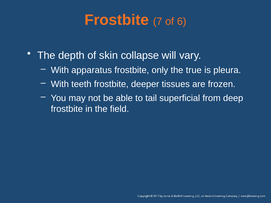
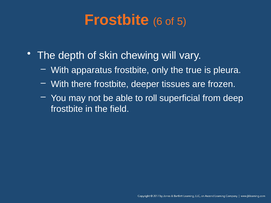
7: 7 -> 6 (158, 21)
6: 6 -> 5 (182, 21)
collapse: collapse -> chewing (140, 55)
teeth: teeth -> there (81, 84)
tail: tail -> roll (151, 98)
